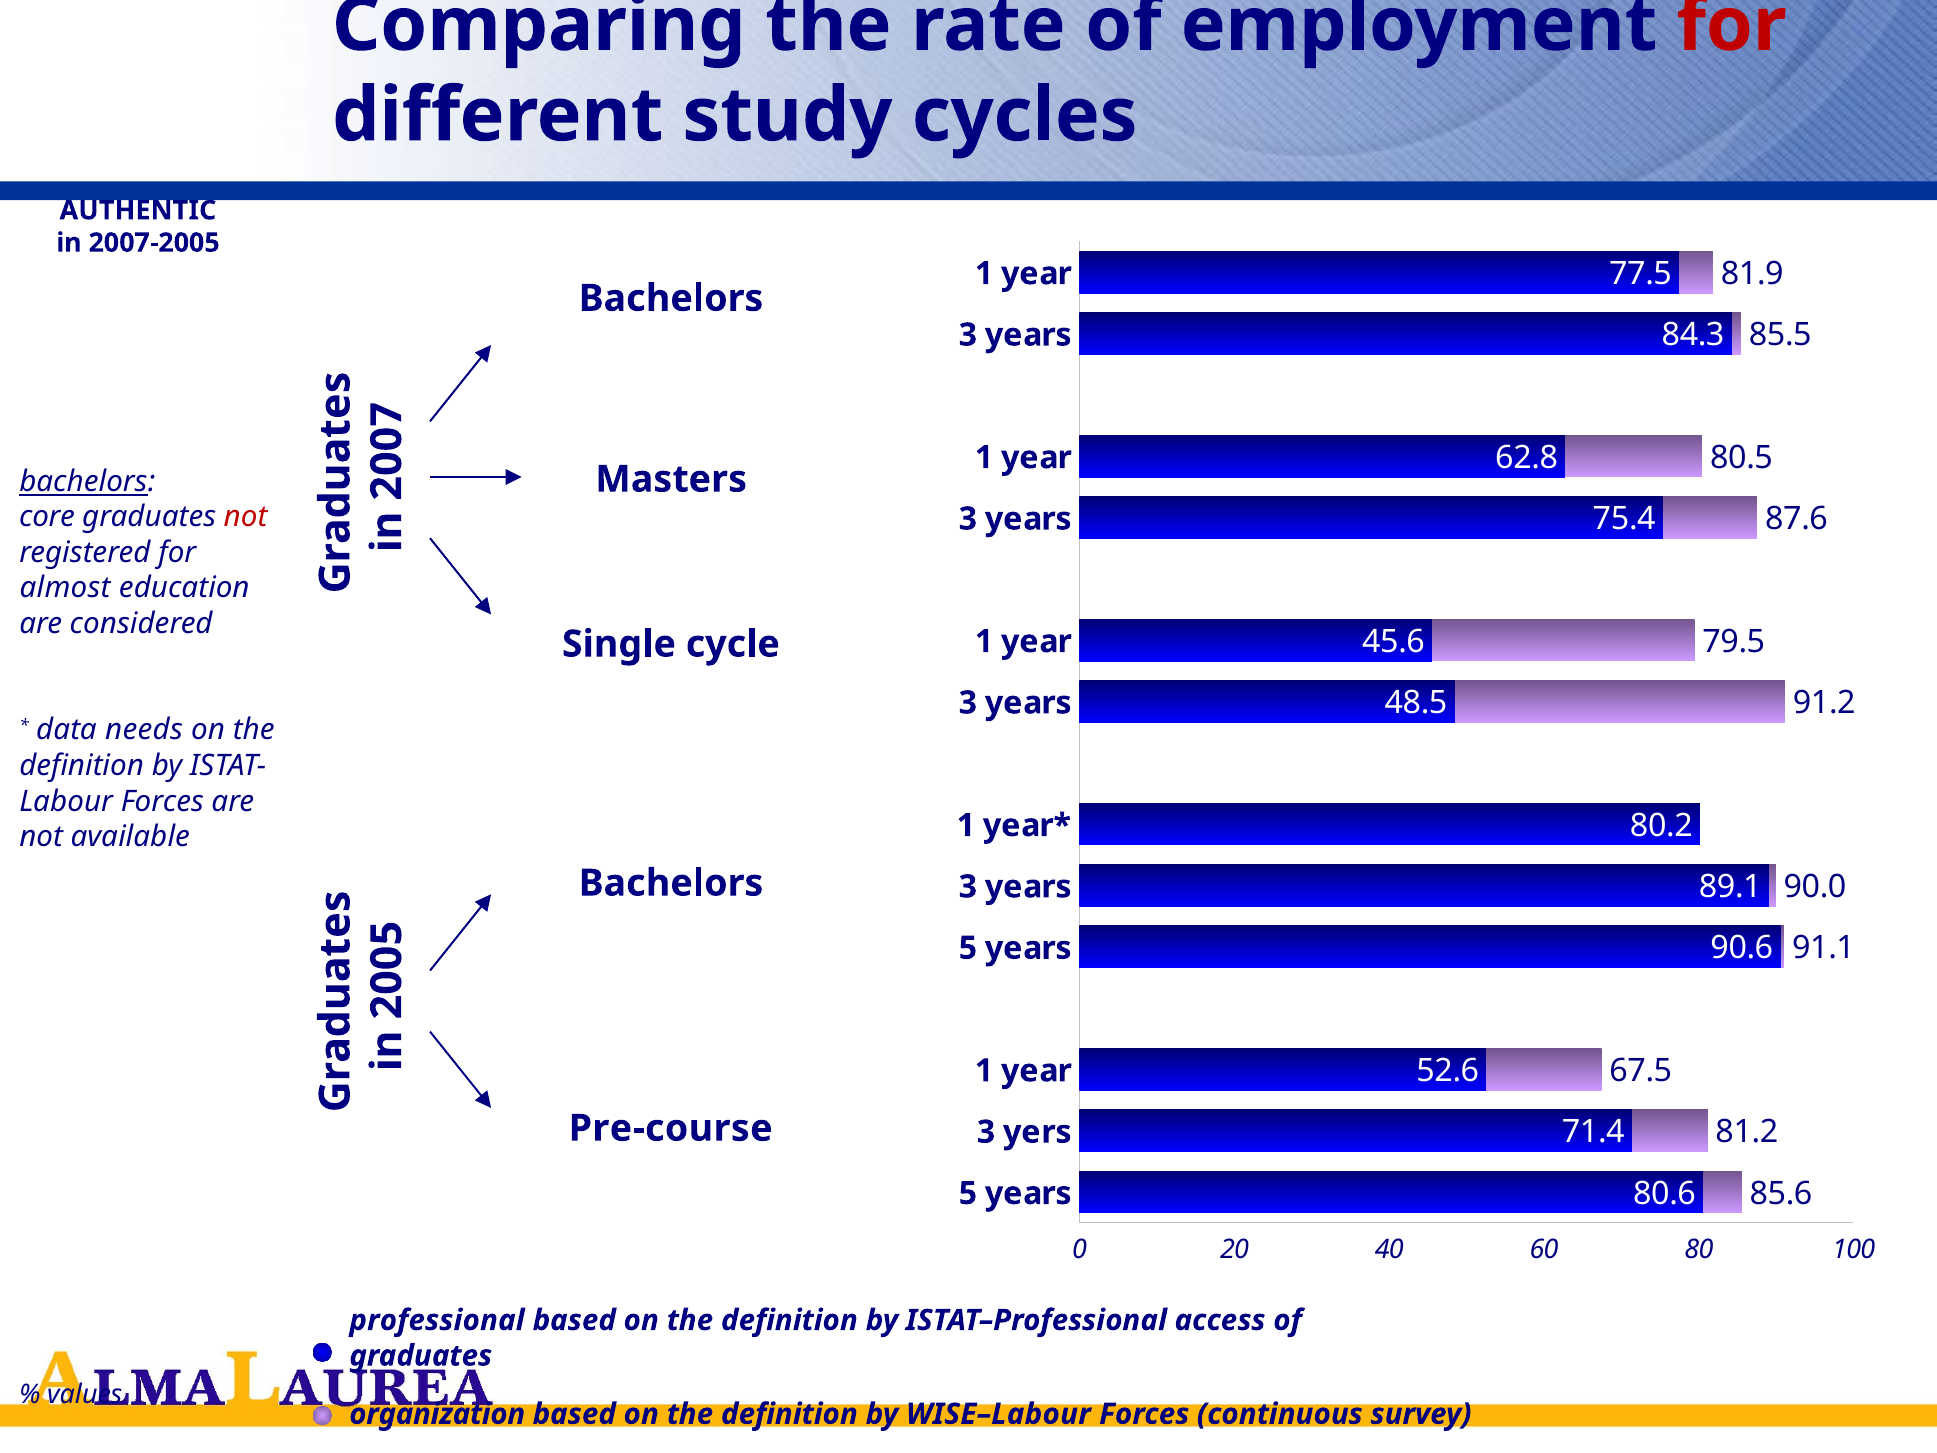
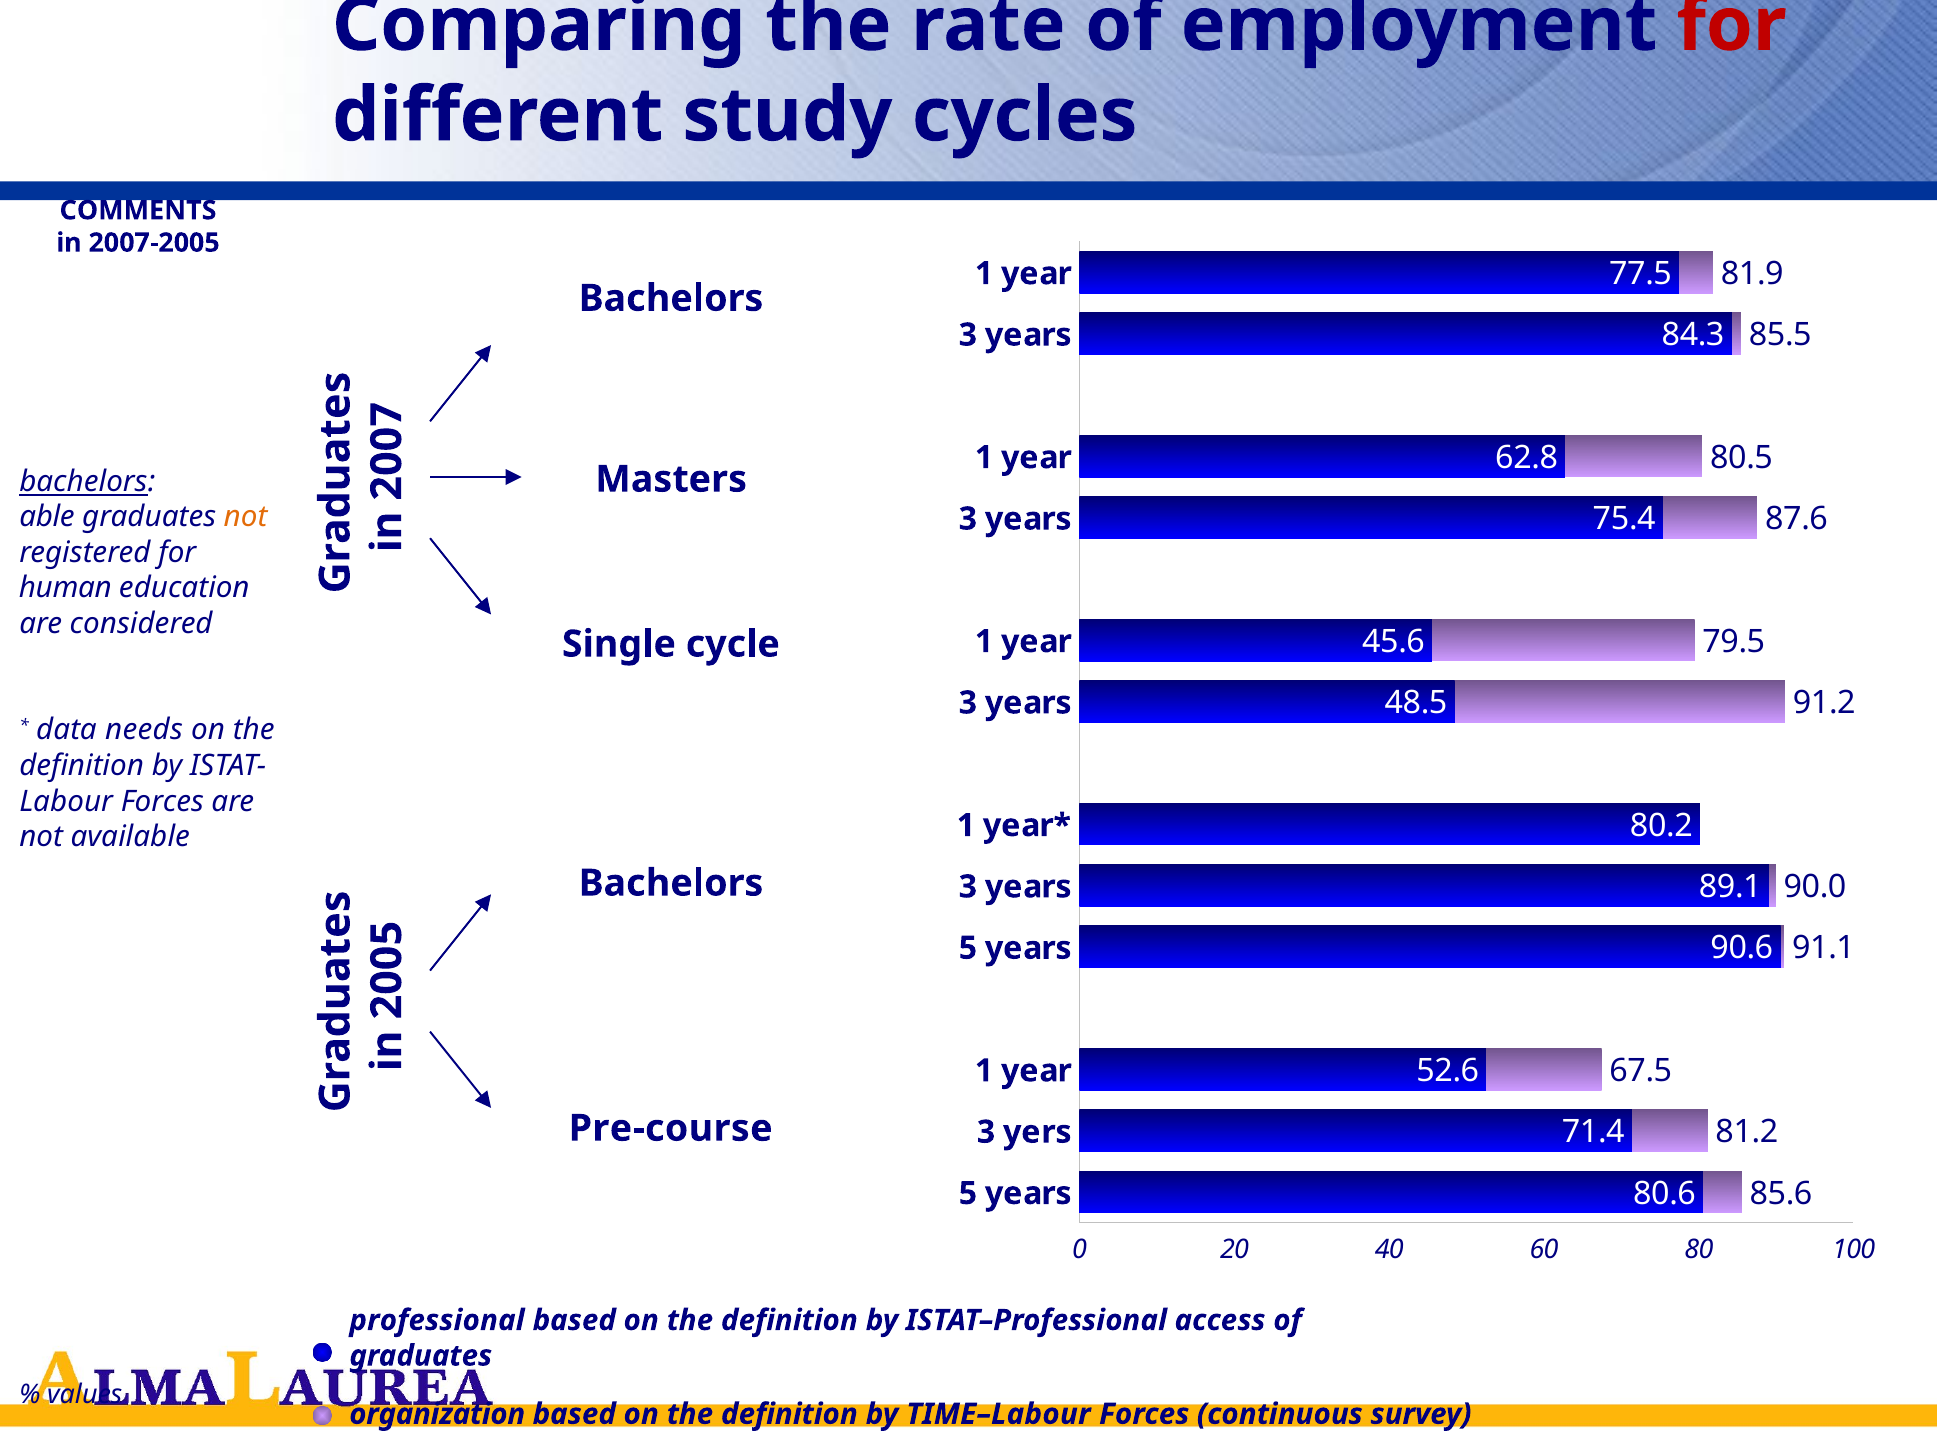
AUTHENTIC: AUTHENTIC -> COMMENTS (138, 210)
core: core -> able (47, 517)
not colour: red -> orange (246, 517)
almost: almost -> human (65, 588)
WISE–Labour: WISE–Labour -> TIME–Labour (998, 1414)
